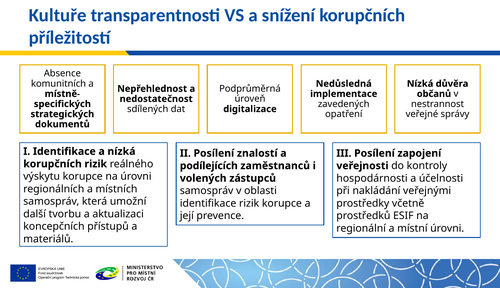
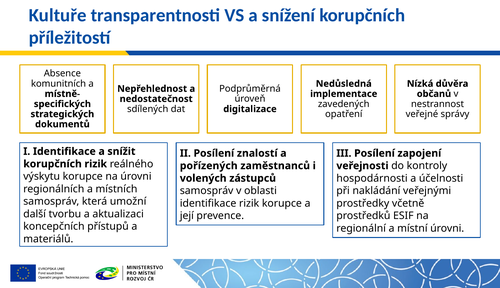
a nízká: nízká -> snížit (121, 151)
podílejících: podílejících -> pořízených (209, 166)
